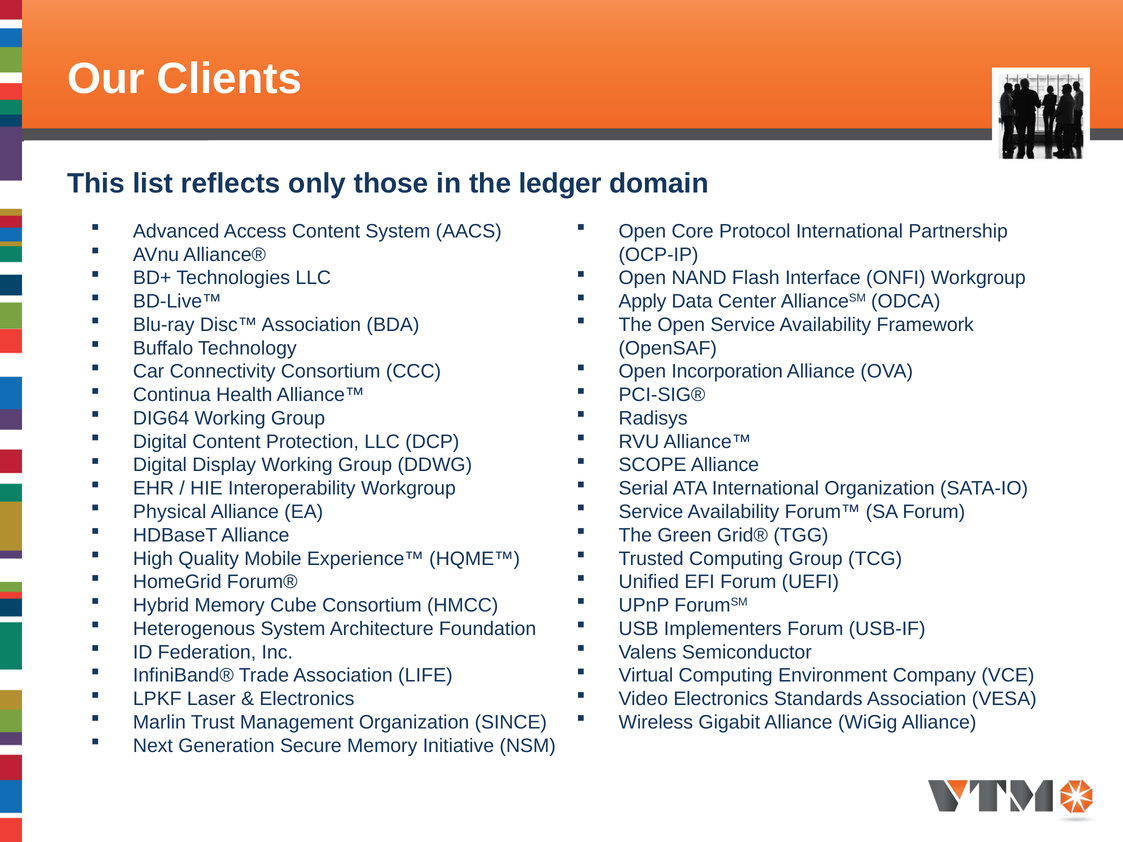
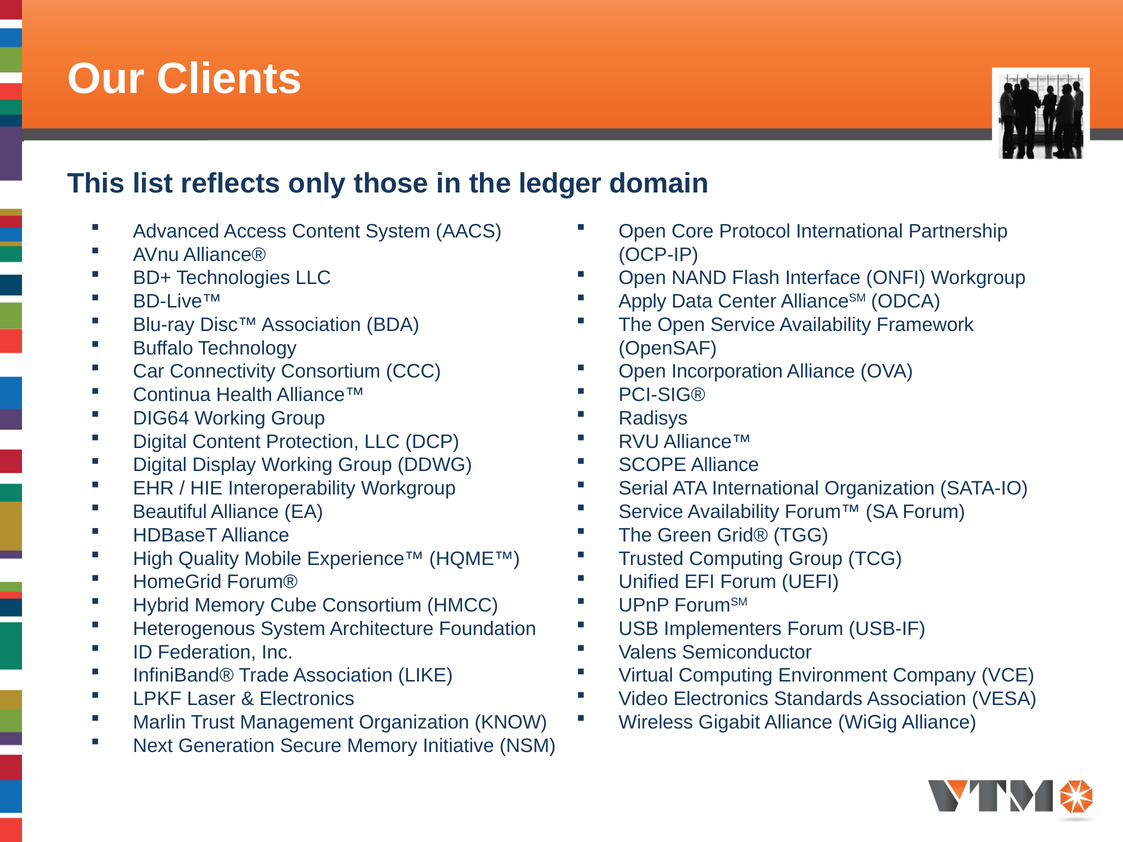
Physical: Physical -> Beautiful (170, 512)
LIFE: LIFE -> LIKE (425, 676)
SINCE: SINCE -> KNOW (511, 722)
